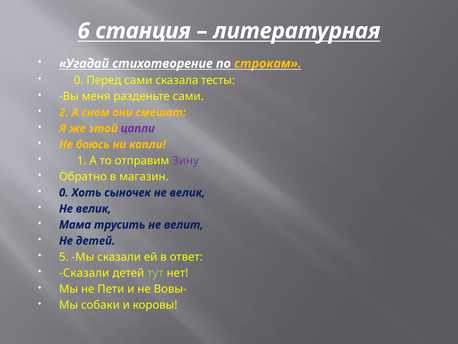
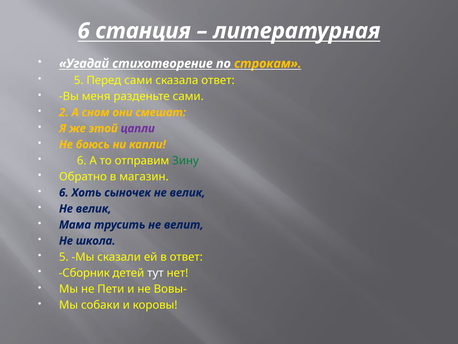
0: 0 -> 5 (79, 80)
сказала тесты: тесты -> ответ (218, 80)
1: 1 -> 6 (82, 160)
Зину colour: purple -> green (186, 160)
0: 0 -> 6 (64, 192)
Не детей: детей -> школа (96, 241)
Сказали: Сказали -> Сборник (84, 273)
тут colour: light green -> white (155, 273)
